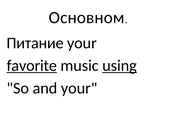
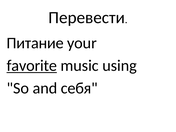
Основном: Основном -> Перевести (87, 18)
using underline: present -> none (120, 66)
and your: your -> себя (79, 88)
